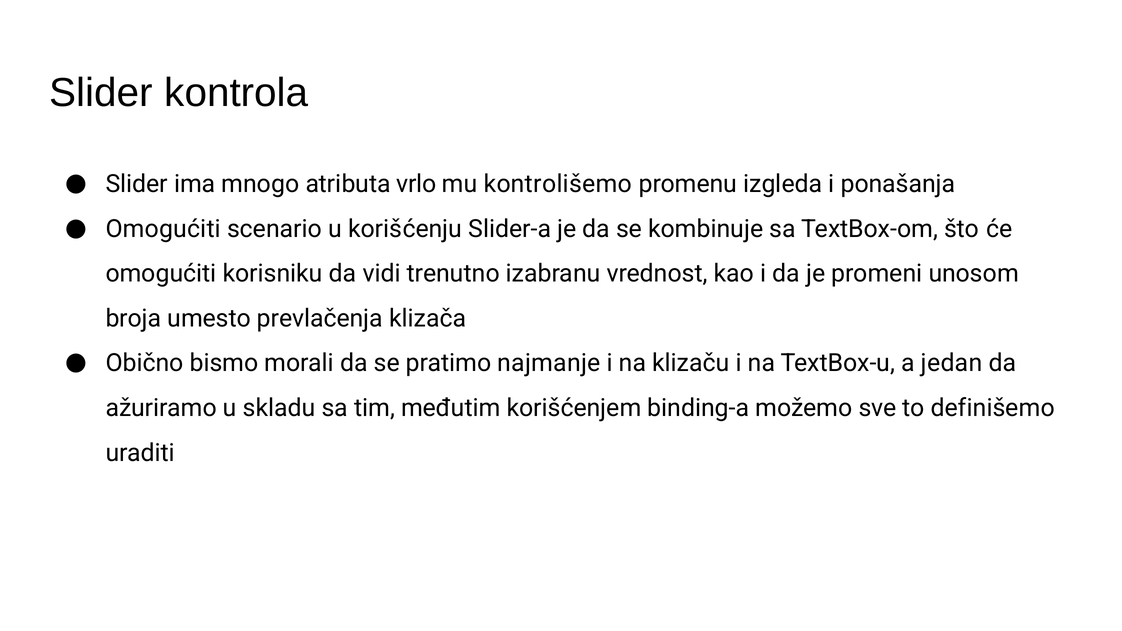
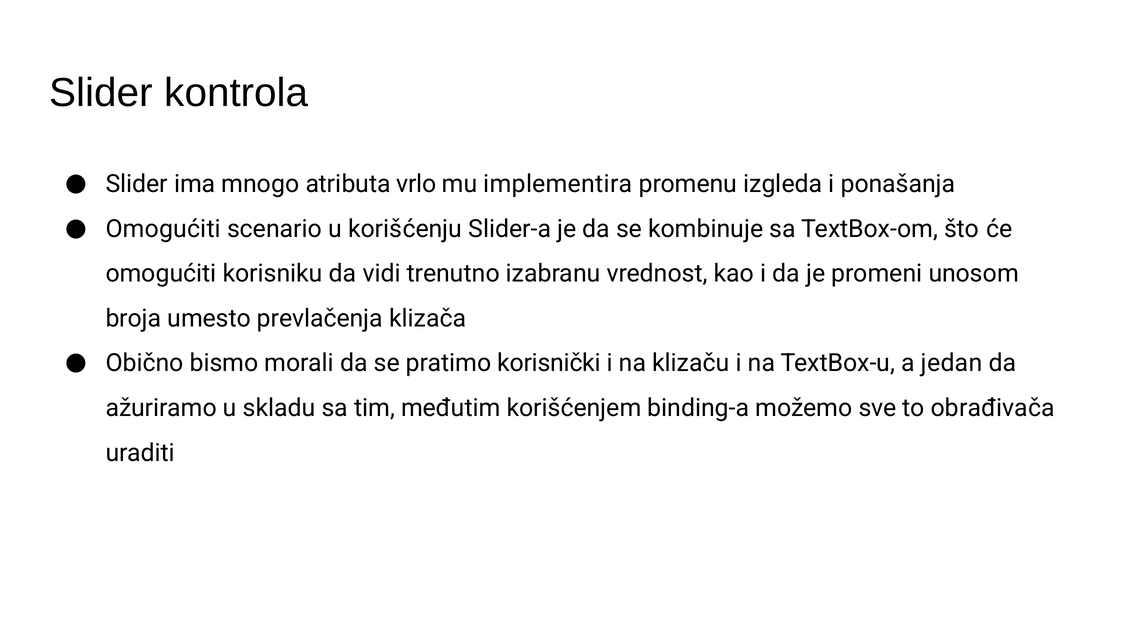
kontrolišemo: kontrolišemo -> implementira (558, 184)
najmanje: najmanje -> korisnički (549, 363)
definišemo: definišemo -> obrađivača (993, 408)
